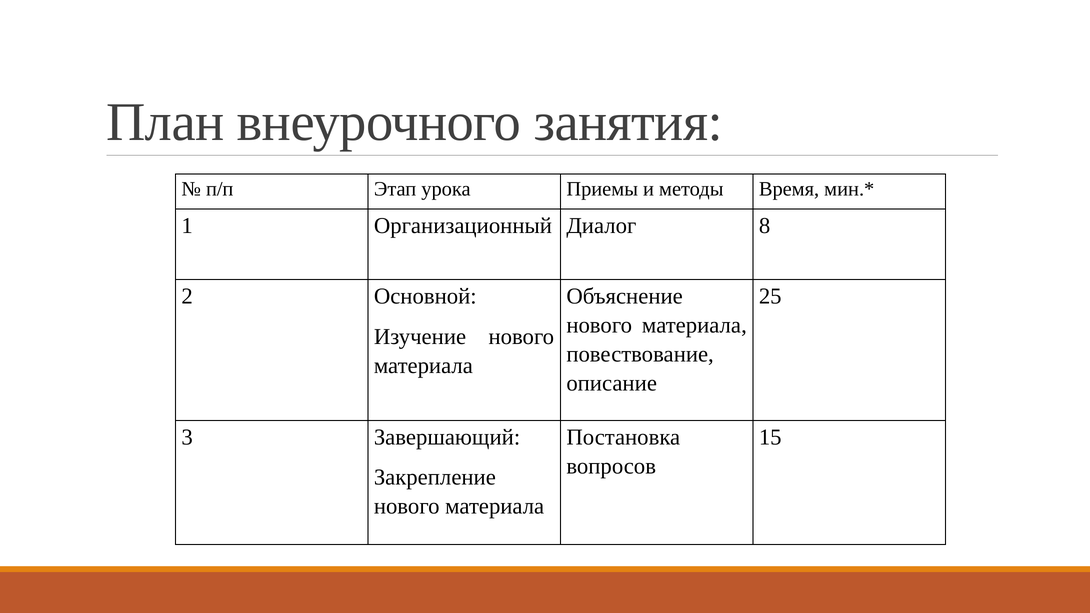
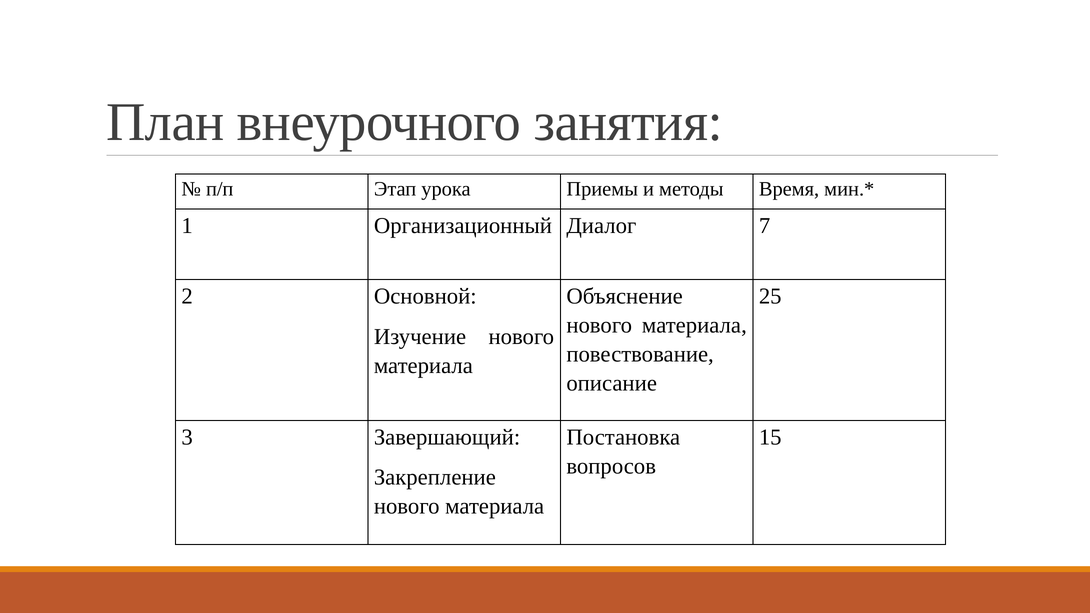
8: 8 -> 7 (765, 226)
